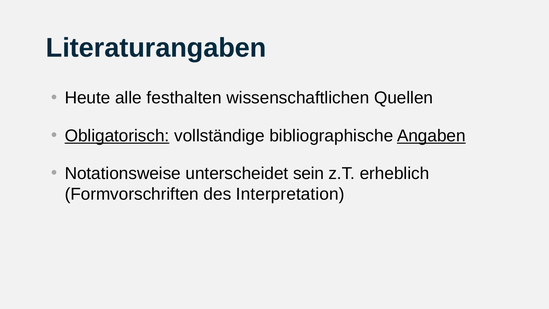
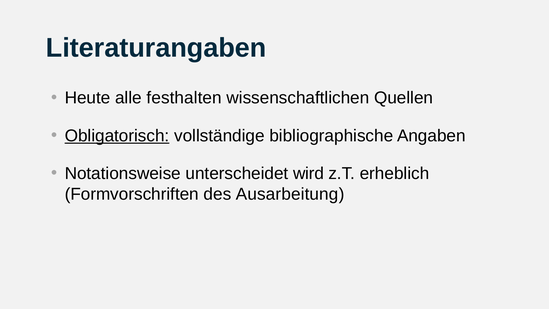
Angaben underline: present -> none (431, 136)
sein: sein -> wird (308, 173)
Interpretation: Interpretation -> Ausarbeitung (290, 194)
